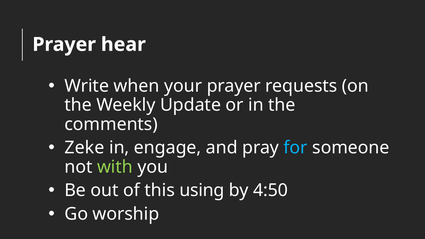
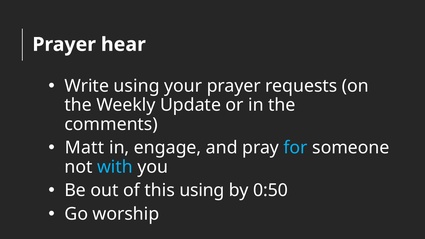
Write when: when -> using (137, 86)
Zeke: Zeke -> Matt (84, 148)
with colour: light green -> light blue (115, 167)
4:50: 4:50 -> 0:50 (271, 190)
